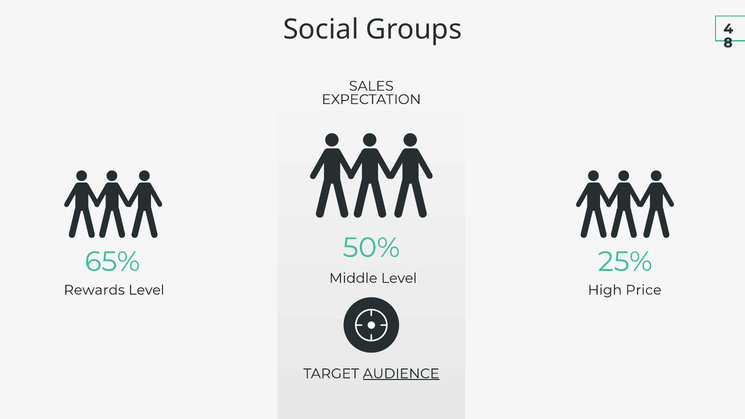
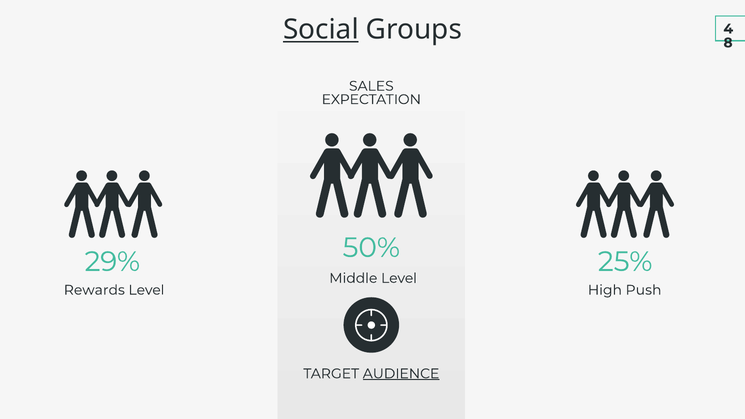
Social underline: none -> present (321, 30)
65%: 65% -> 29% (112, 262)
Price: Price -> Push (644, 290)
